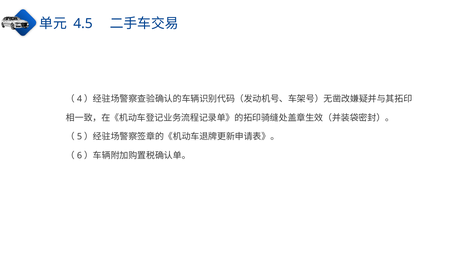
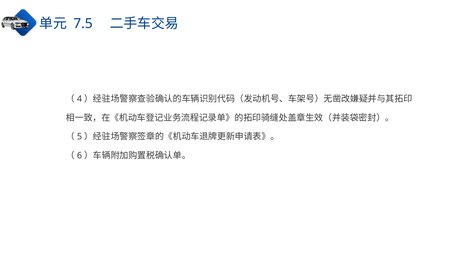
4.5: 4.5 -> 7.5 (83, 23)
